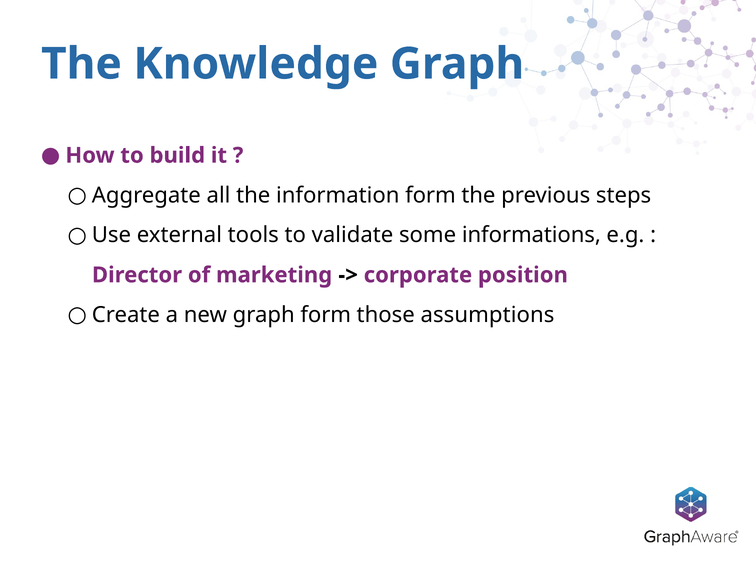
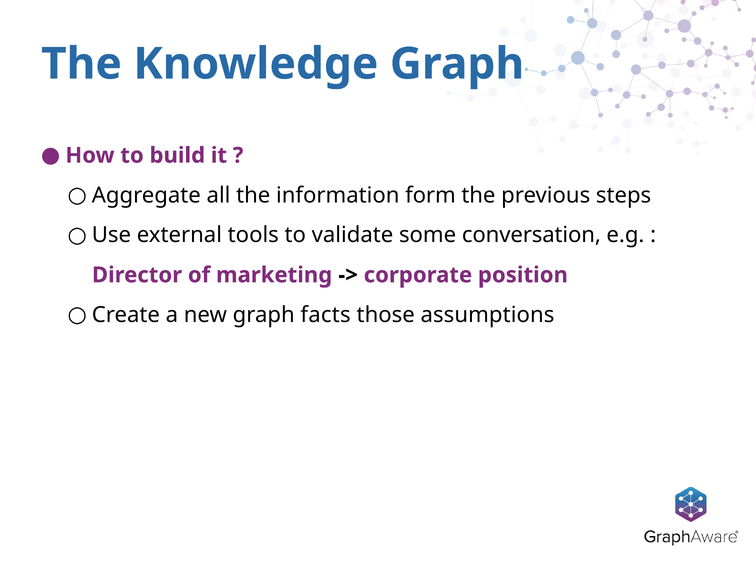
informations: informations -> conversation (531, 235)
graph form: form -> facts (326, 315)
